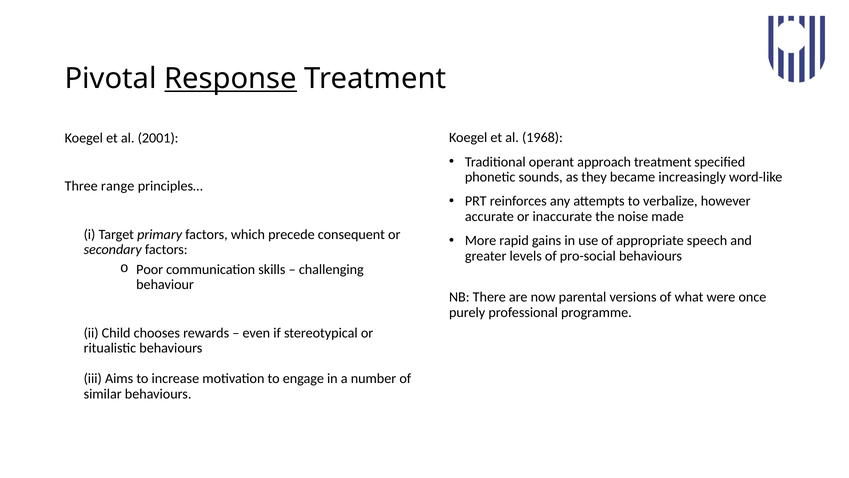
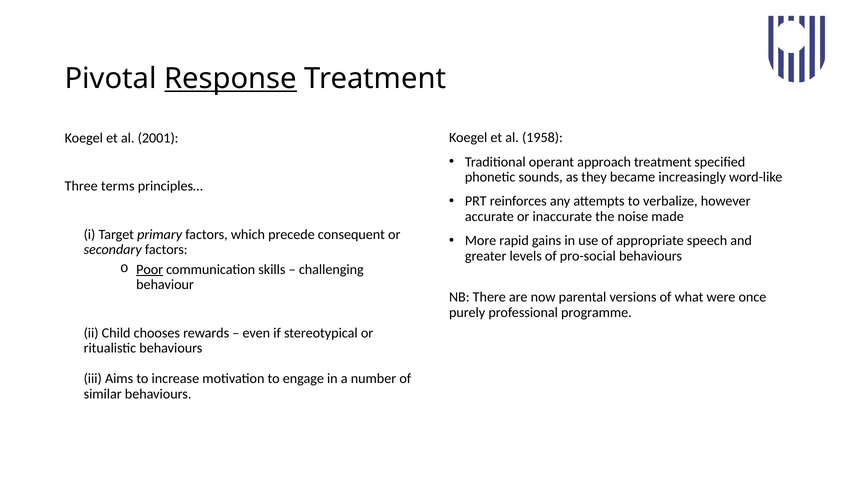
1968: 1968 -> 1958 (542, 138)
range: range -> terms (118, 186)
Poor underline: none -> present (150, 269)
